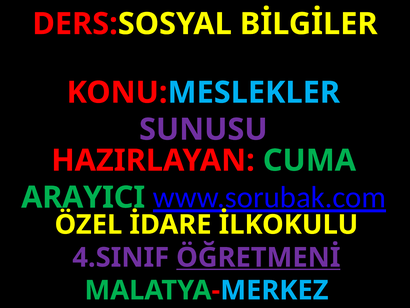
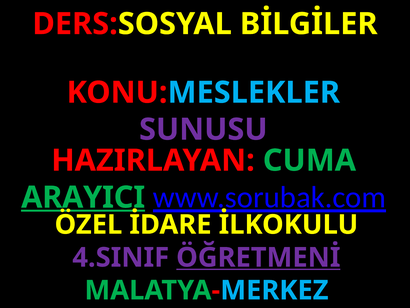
ARAYICI underline: none -> present (83, 197)
